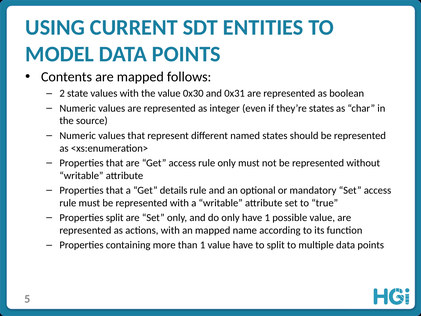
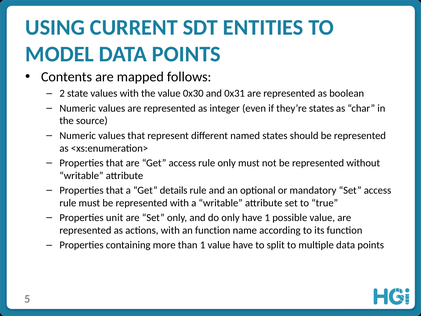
Properties split: split -> unit (115, 218)
an mapped: mapped -> function (213, 230)
